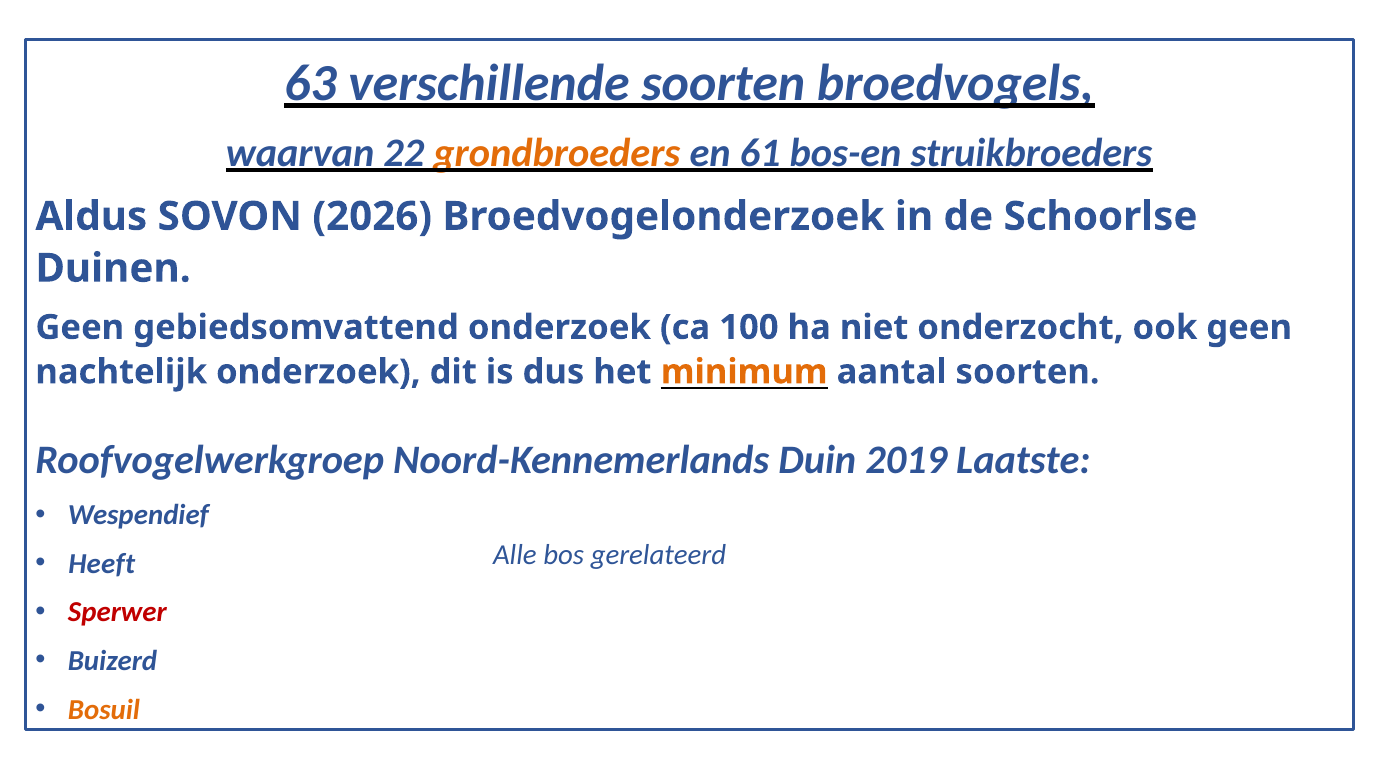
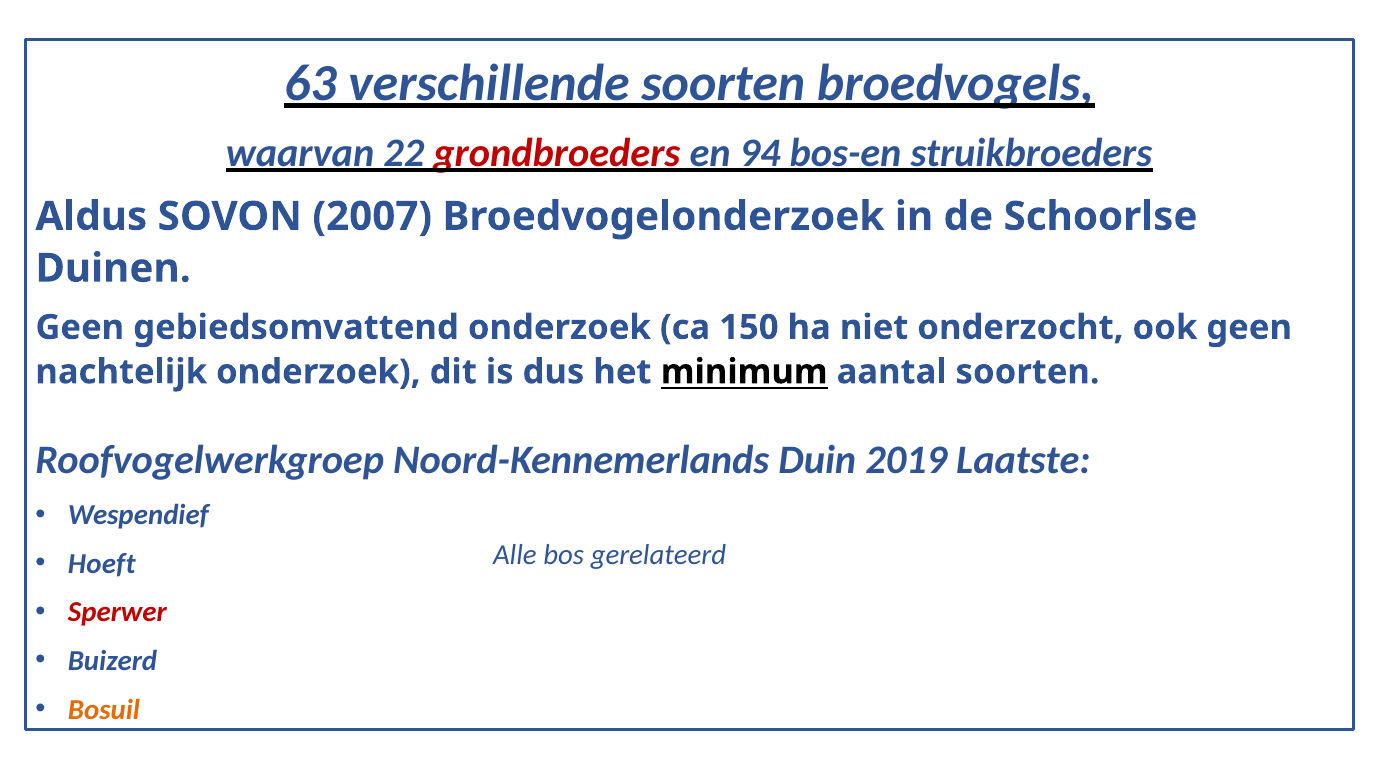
grondbroeders colour: orange -> red (557, 153)
61: 61 -> 94 (760, 153)
2026: 2026 -> 2007 (372, 216)
100: 100 -> 150 (749, 327)
minimum colour: orange -> black (744, 372)
Heeft: Heeft -> Hoeft (102, 564)
